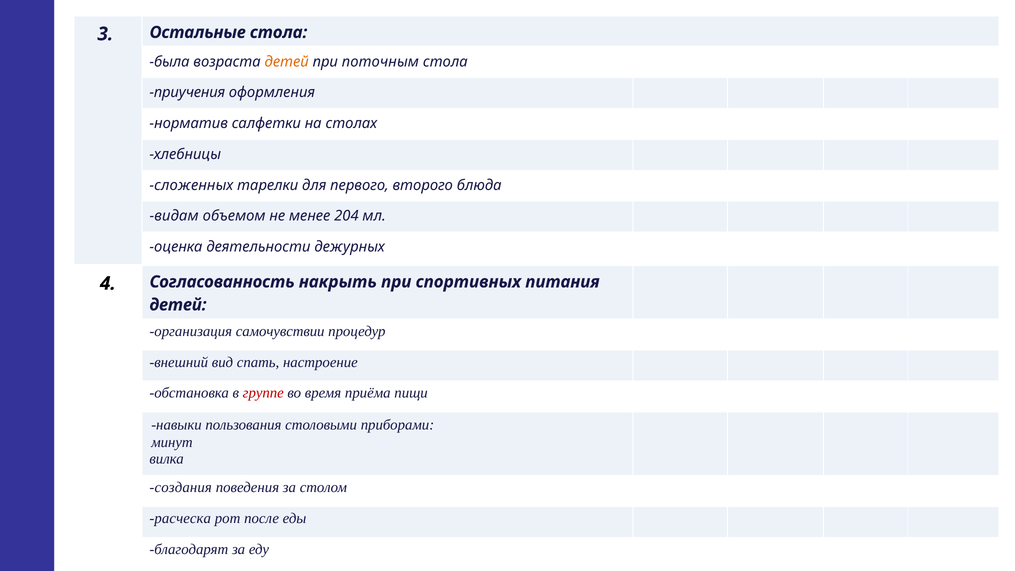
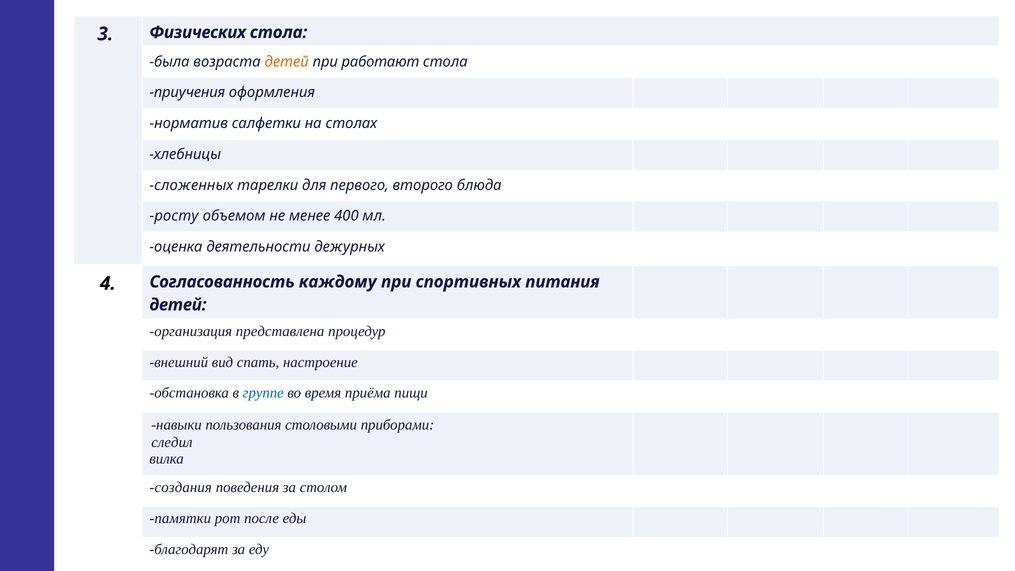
Остальные: Остальные -> Физических (198, 32)
поточным: поточным -> работают (380, 62)
видам: видам -> росту (174, 216)
204: 204 -> 400 (346, 216)
накрыть: накрыть -> каждому (338, 282)
самочувствии: самочувствии -> представлена (280, 331)
группе colour: red -> blue (263, 393)
минут: минут -> следил (172, 443)
расческа: расческа -> памятки (180, 518)
